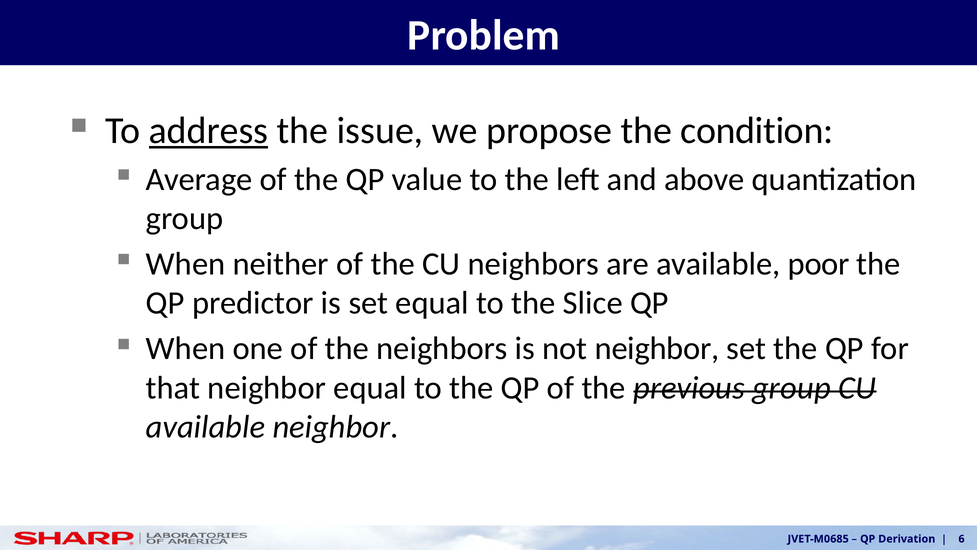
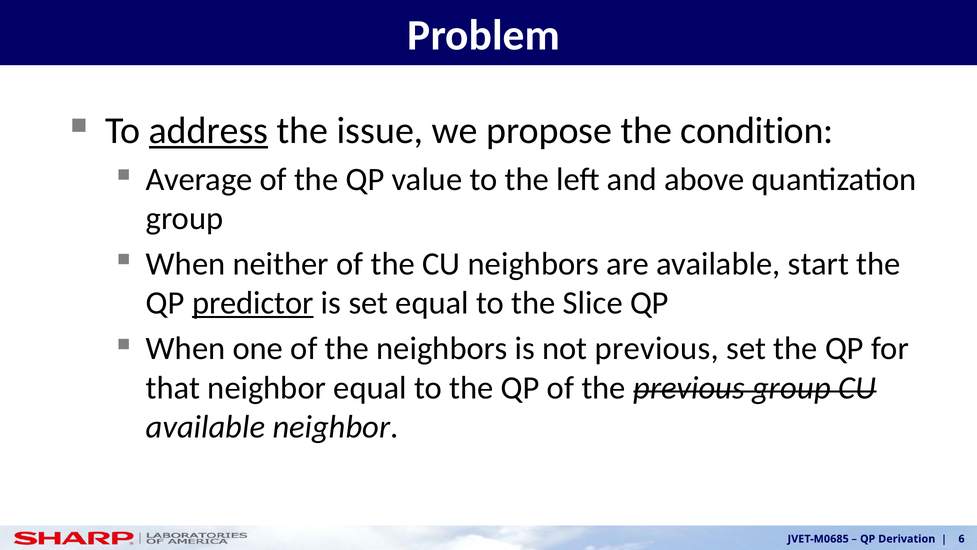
poor: poor -> start (818, 264)
predictor underline: none -> present (253, 303)
not neighbor: neighbor -> previous (657, 348)
